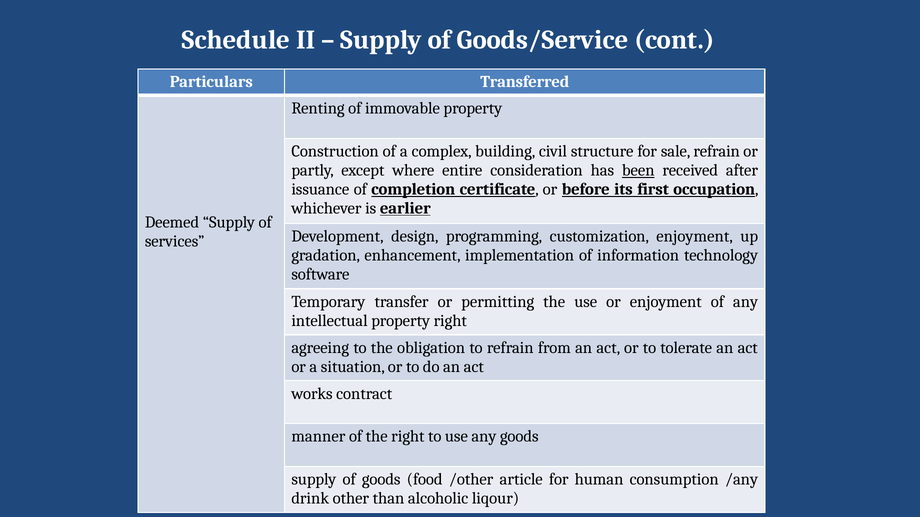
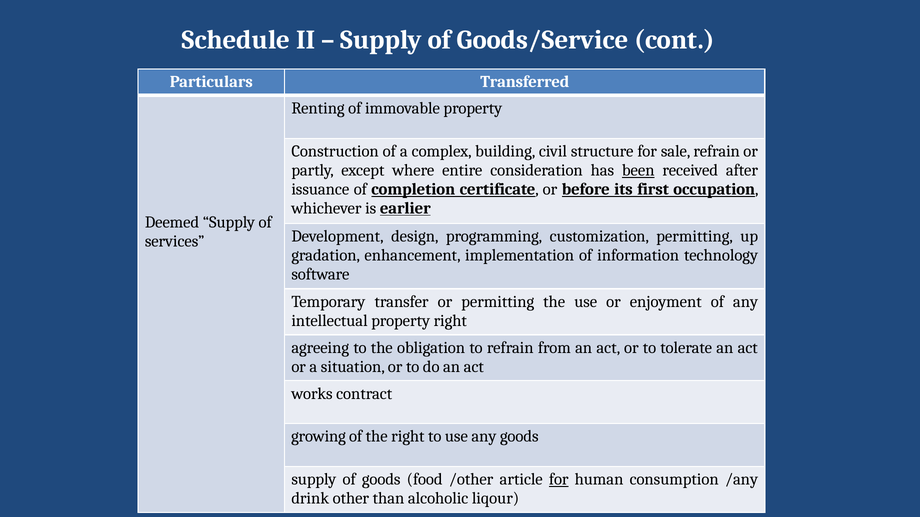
customization enjoyment: enjoyment -> permitting (695, 236)
manner: manner -> growing (318, 437)
for underline: none -> present (559, 480)
